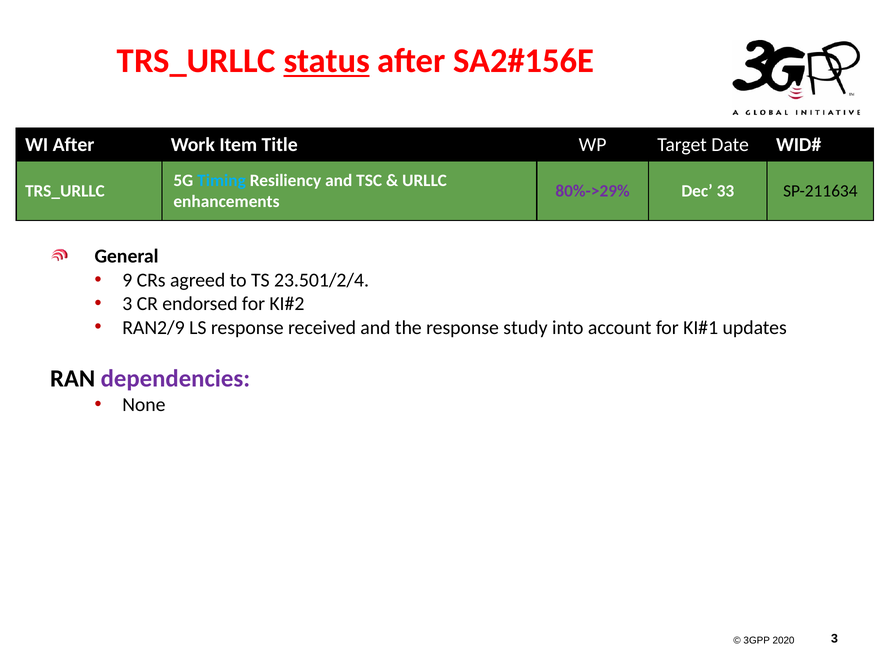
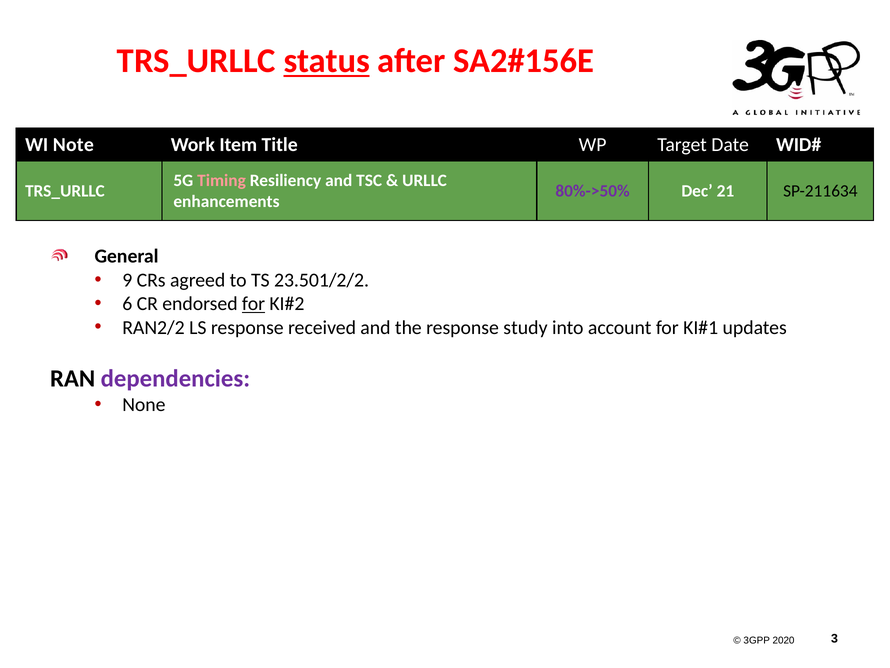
WI After: After -> Note (73, 145)
Timing colour: light blue -> pink (222, 180)
80%->29%: 80%->29% -> 80%->50% (593, 191)
33: 33 -> 21 (725, 191)
23.501/2/4: 23.501/2/4 -> 23.501/2/2 (322, 280)
3: 3 -> 6 (127, 304)
for underline: none -> present (254, 304)
RAN2/9: RAN2/9 -> RAN2/2 (153, 327)
